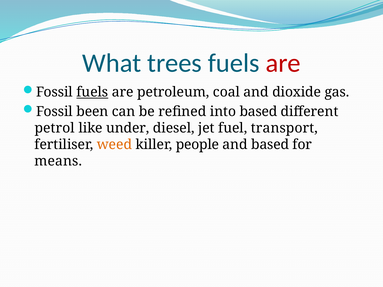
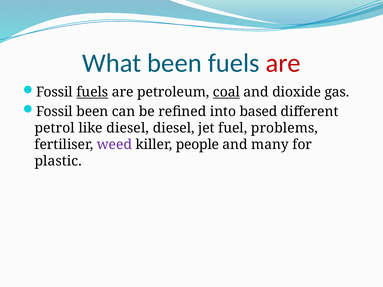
What trees: trees -> been (174, 63)
coal underline: none -> present (226, 92)
like under: under -> diesel (128, 128)
transport: transport -> problems (284, 128)
weed colour: orange -> purple (114, 145)
and based: based -> many (270, 145)
means: means -> plastic (58, 161)
